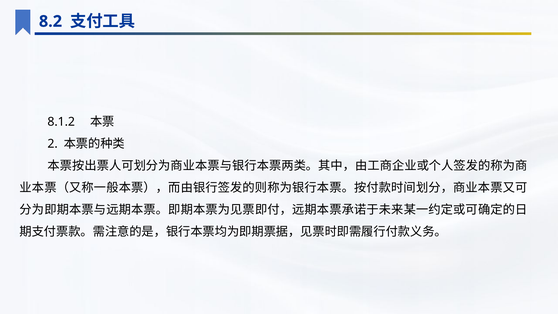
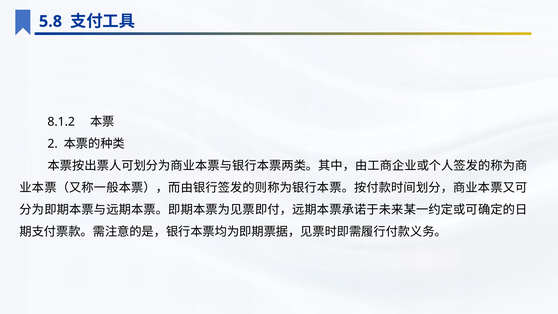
8.2: 8.2 -> 5.8 (50, 21)
